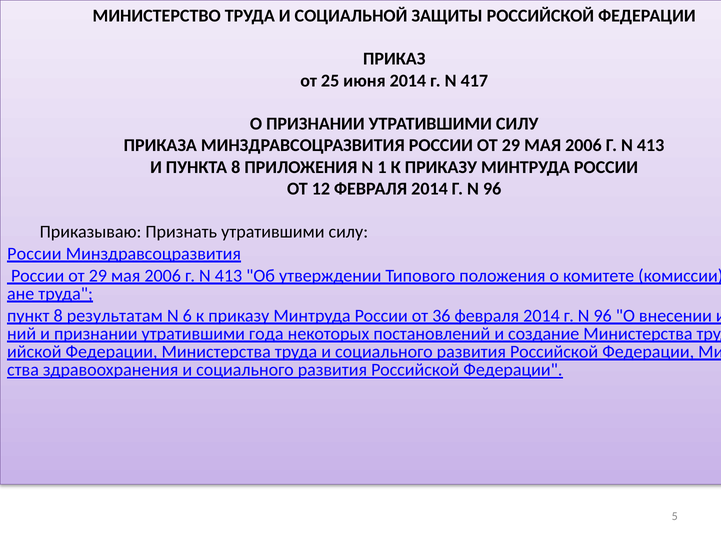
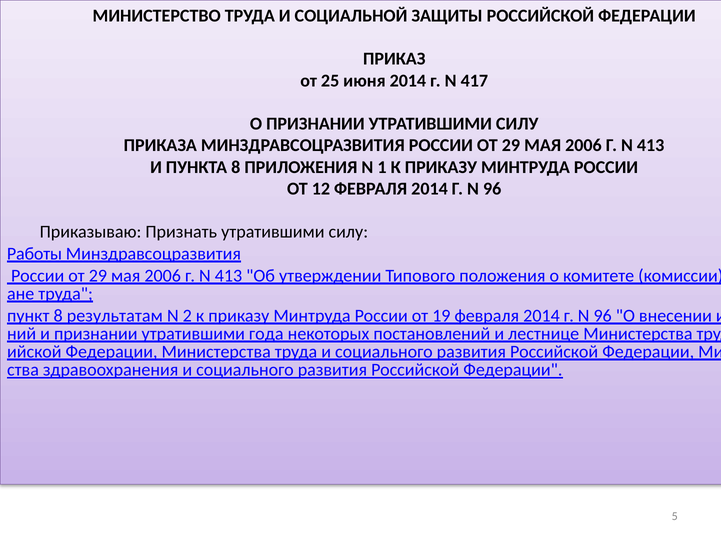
России: России -> Работы (35, 254)
6: 6 -> 2 (187, 316)
36: 36 -> 19 (441, 316)
создание: создание -> лестнице (544, 334)
